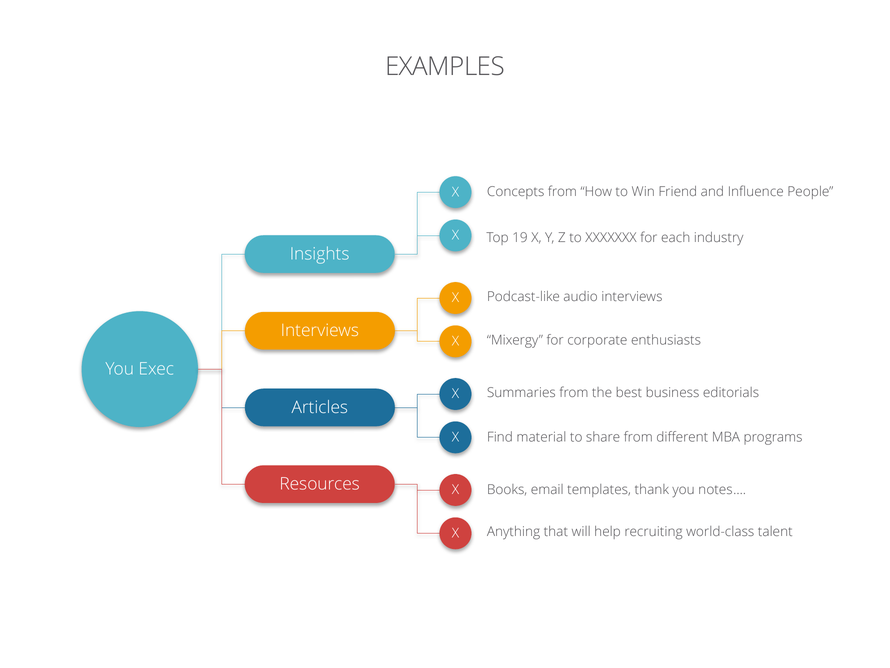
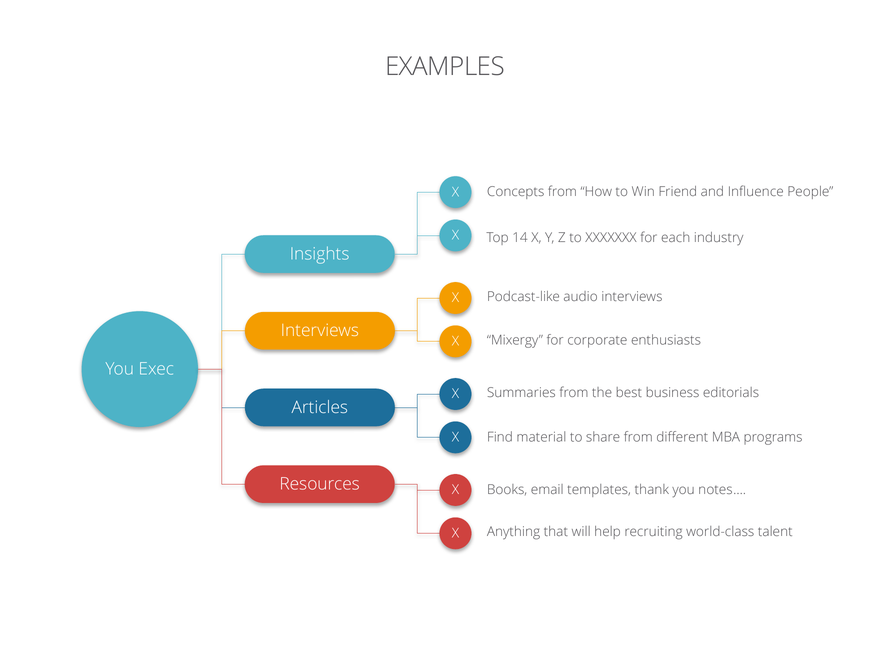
19: 19 -> 14 (520, 238)
